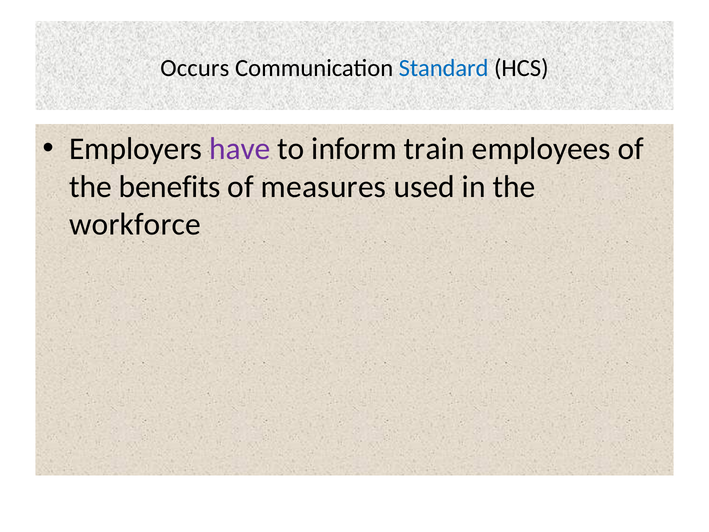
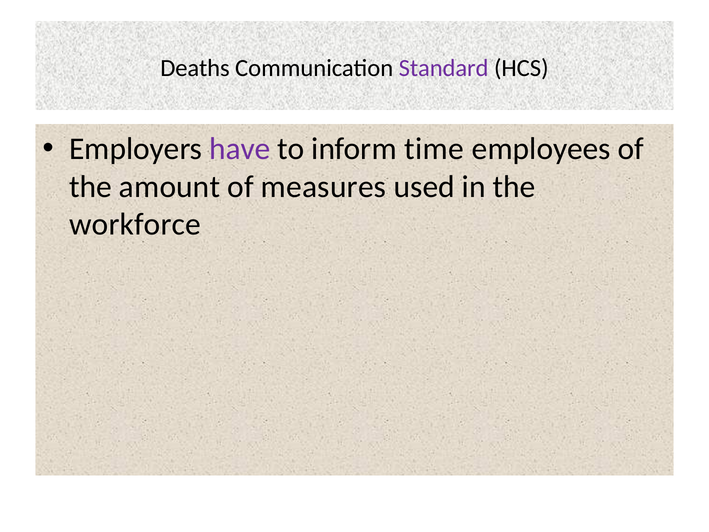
Occurs: Occurs -> Deaths (195, 68)
Standard colour: blue -> purple (444, 68)
train: train -> time (434, 149)
benefits: benefits -> amount (170, 187)
